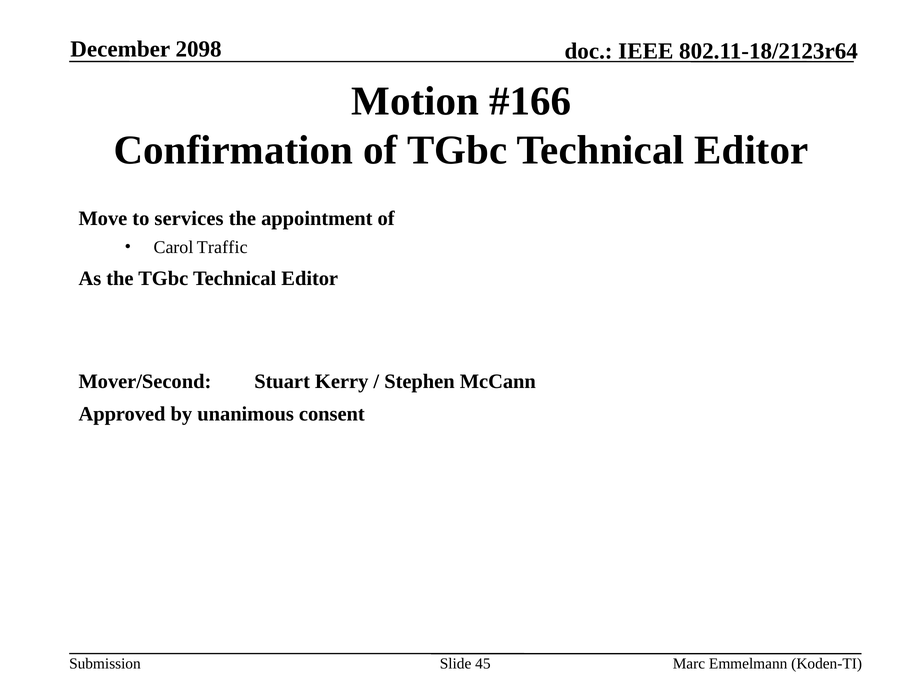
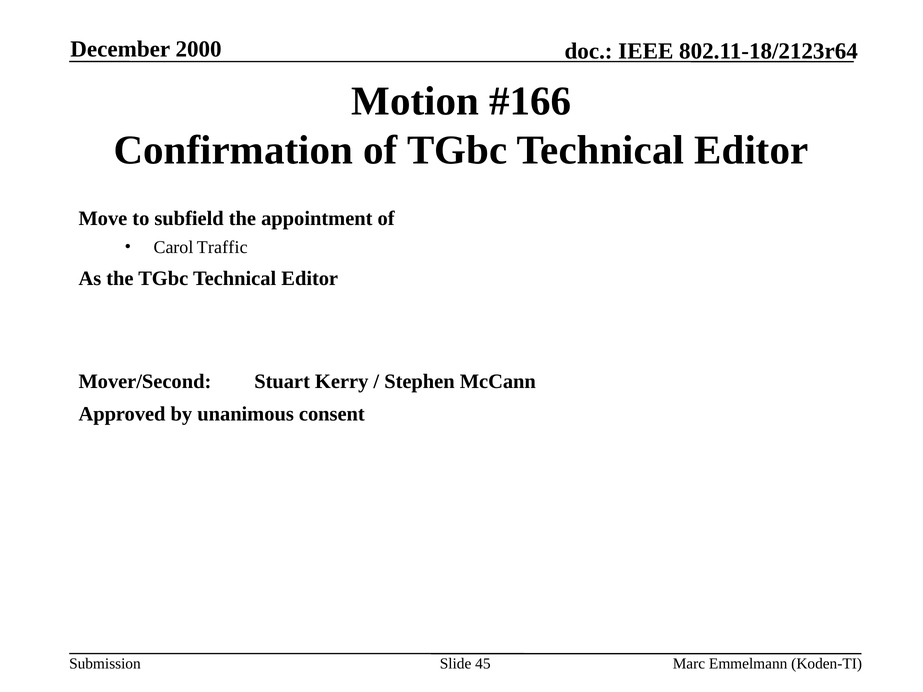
2098: 2098 -> 2000 (199, 49)
services: services -> subfield (189, 218)
